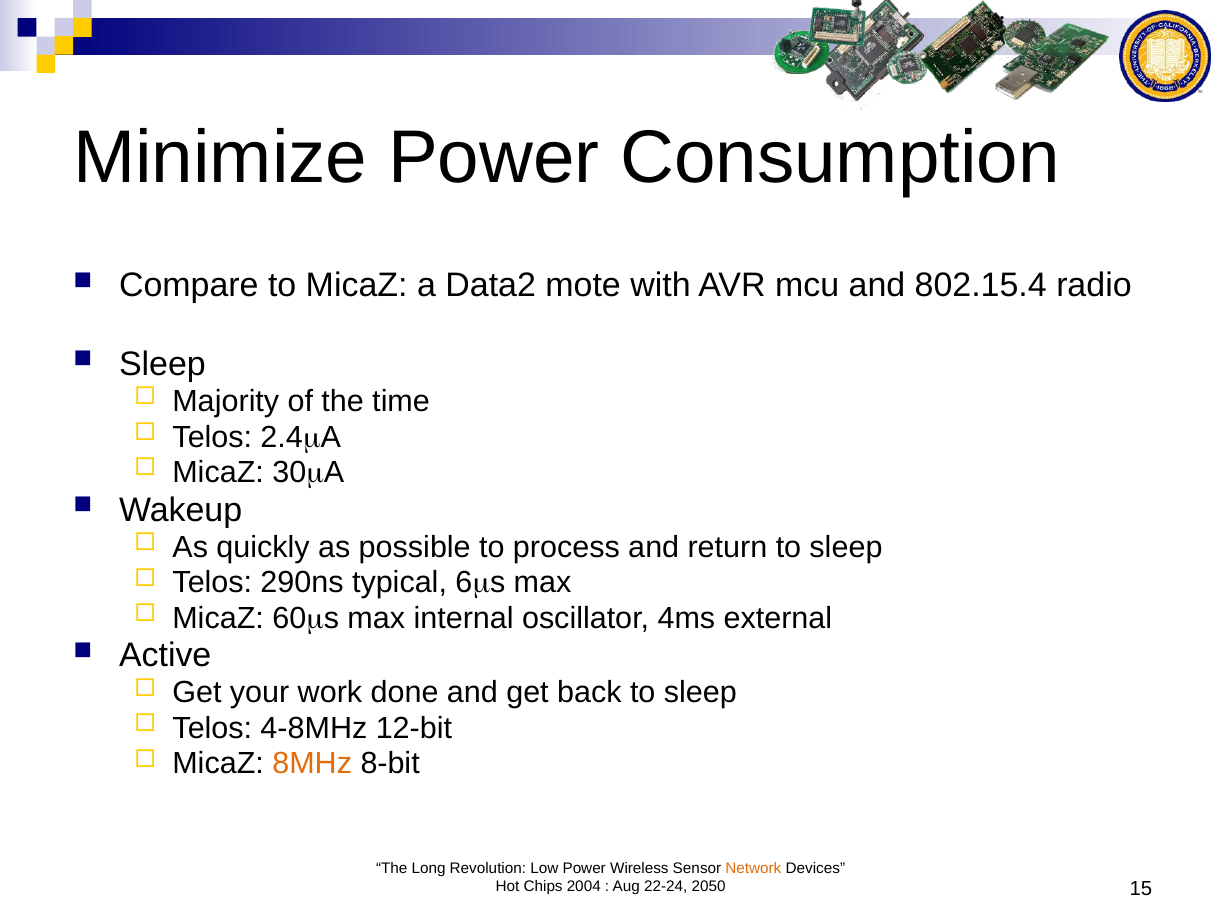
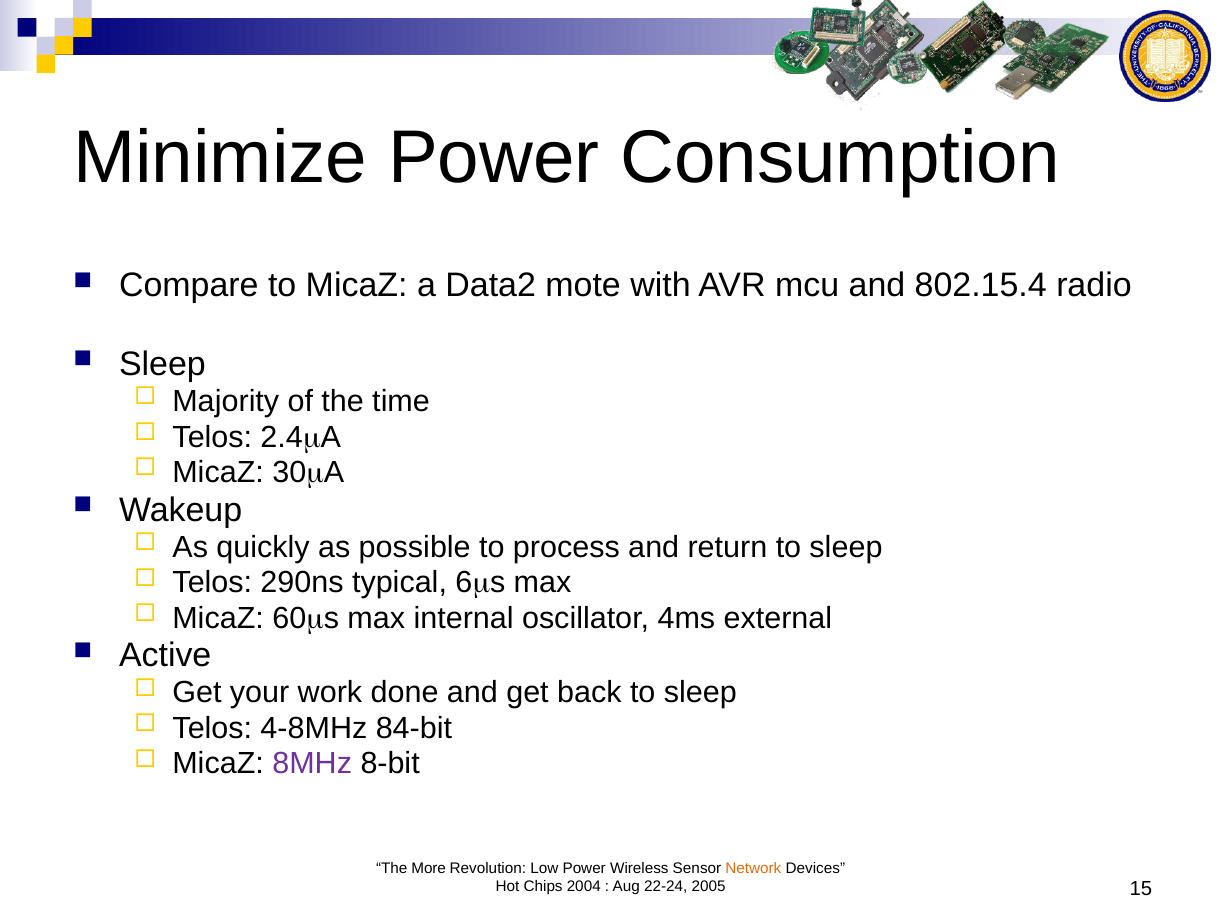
12-bit: 12-bit -> 84-bit (414, 728)
8MHz colour: orange -> purple (312, 764)
Long: Long -> More (429, 868)
2050: 2050 -> 2005 (709, 886)
